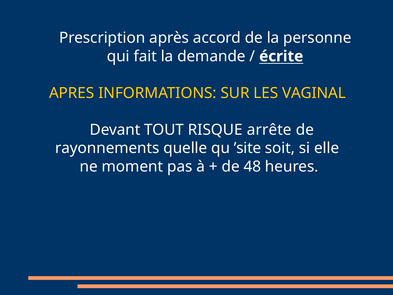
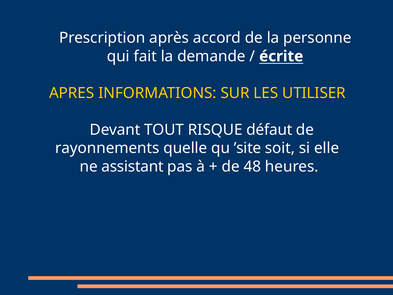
VAGINAL: VAGINAL -> UTILISER (314, 93)
arrête: arrête -> défaut (269, 130)
moment: moment -> assistant (133, 166)
